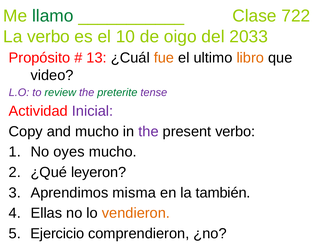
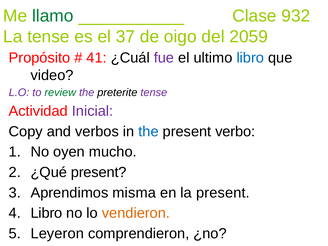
722: 722 -> 932 (296, 16)
La verbo: verbo -> tense (48, 37)
10: 10 -> 37 (125, 37)
2033: 2033 -> 2059 (249, 37)
13: 13 -> 41 (97, 58)
fue colour: orange -> purple (164, 58)
libro colour: orange -> blue (250, 58)
preterite colour: green -> black (117, 93)
and mucho: mucho -> verbos (97, 131)
the colour: purple -> blue (148, 131)
oyes: oyes -> oyen (69, 152)
¿Qué leyeron: leyeron -> present (99, 172)
la también: también -> present (223, 193)
Ellas: Ellas -> Libro (46, 213)
Ejercicio: Ejercicio -> Leyeron (57, 234)
